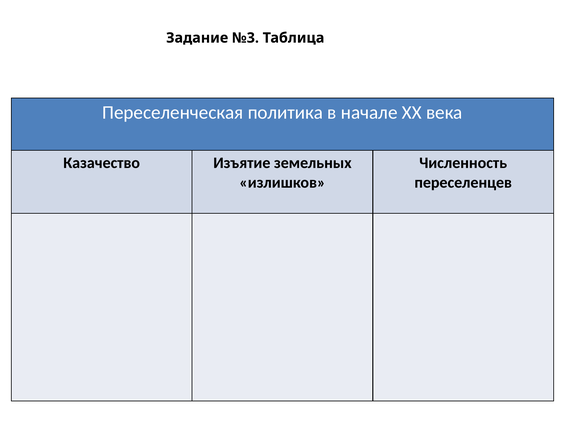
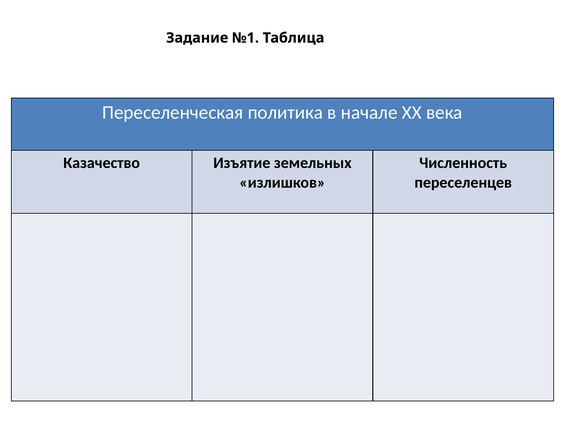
№3: №3 -> №1 (245, 38)
